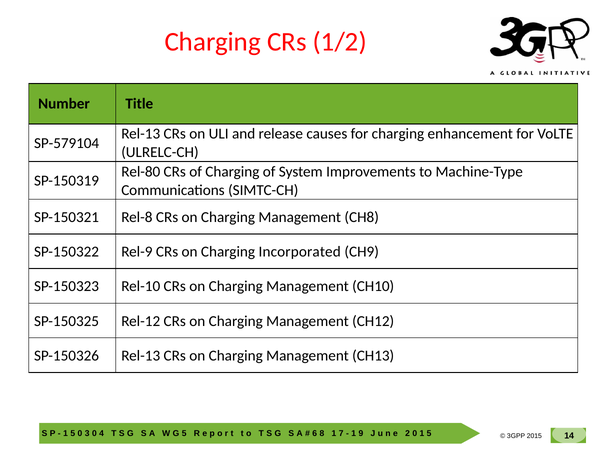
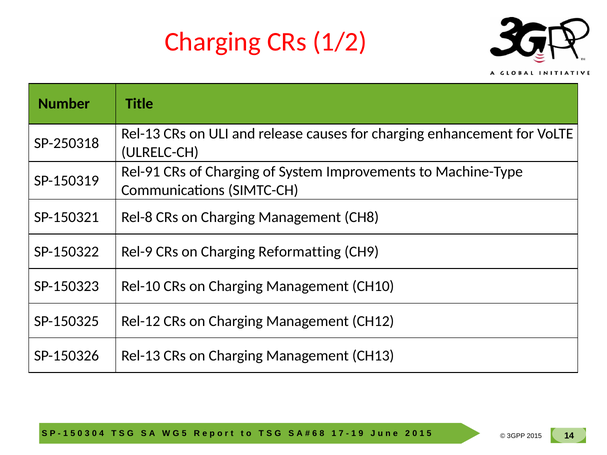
SP-579104: SP-579104 -> SP-250318 (67, 143)
Rel-80: Rel-80 -> Rel-91 (141, 172)
Incorporated: Incorporated -> Reformatting (300, 252)
